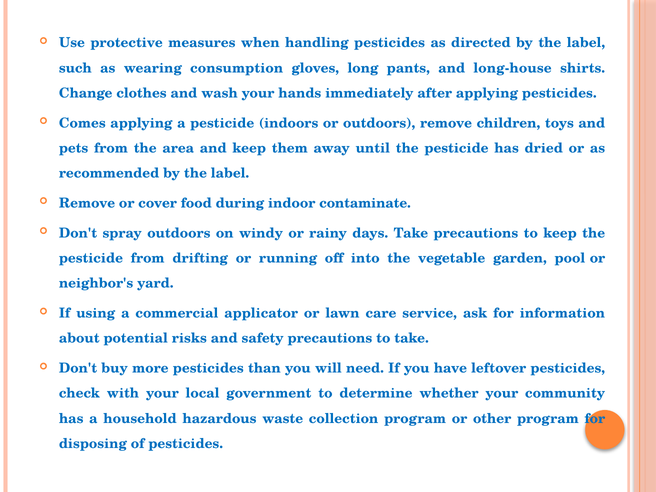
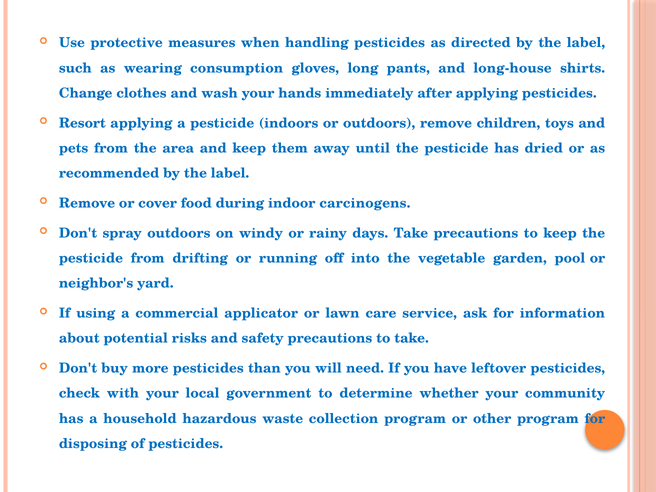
Comes: Comes -> Resort (82, 123)
contaminate: contaminate -> carcinogens (365, 203)
